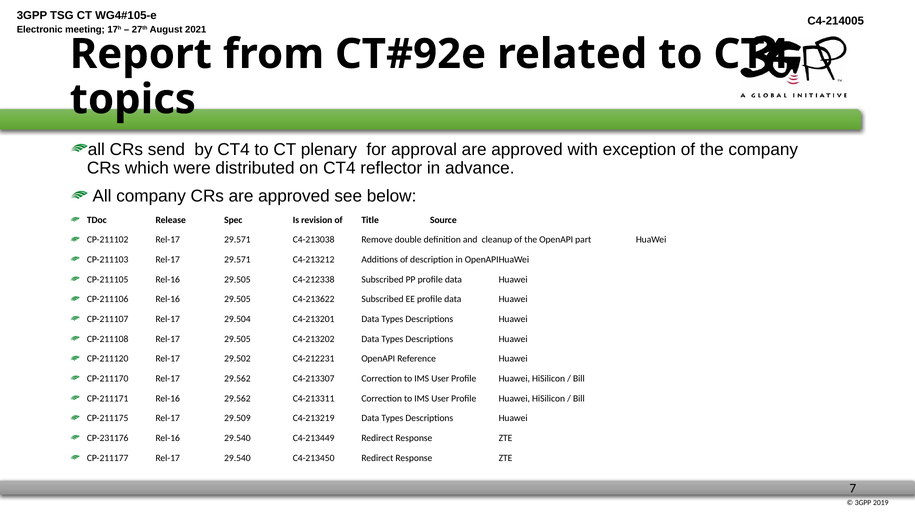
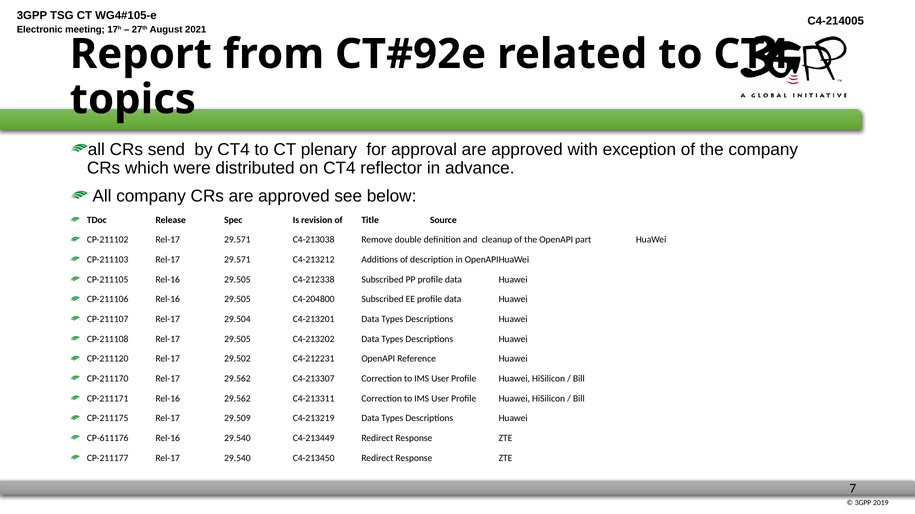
C4-213622: C4-213622 -> C4-204800 (314, 300)
CP-231176: CP-231176 -> CP-611176 (108, 439)
